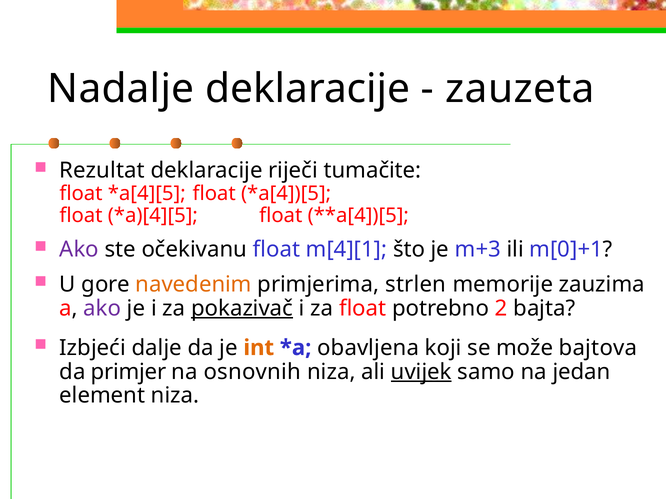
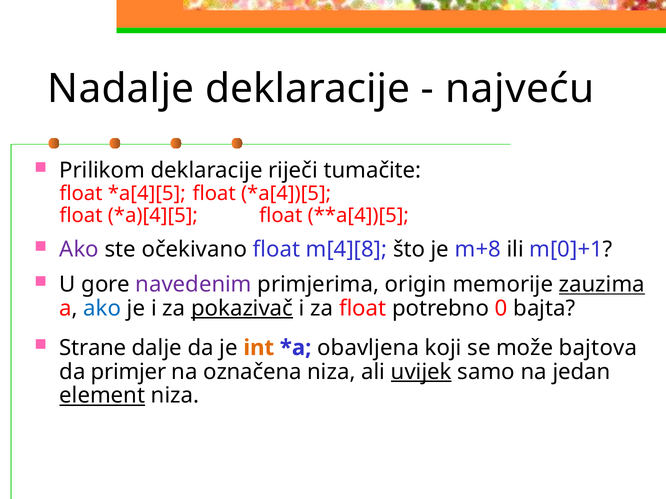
zauzeta: zauzeta -> najveću (520, 89)
Rezultat: Rezultat -> Prilikom (102, 171)
očekivanu: očekivanu -> očekivano (194, 250)
m[4][1: m[4][1 -> m[4][8 (347, 250)
m+3: m+3 -> m+8 (478, 250)
navedenim colour: orange -> purple (194, 285)
strlen: strlen -> origin (416, 285)
zauzima underline: none -> present (602, 285)
ako colour: purple -> blue (102, 309)
2: 2 -> 0 (501, 309)
Izbjeći: Izbjeći -> Strane (93, 348)
osnovnih: osnovnih -> označena (252, 372)
element underline: none -> present (102, 396)
